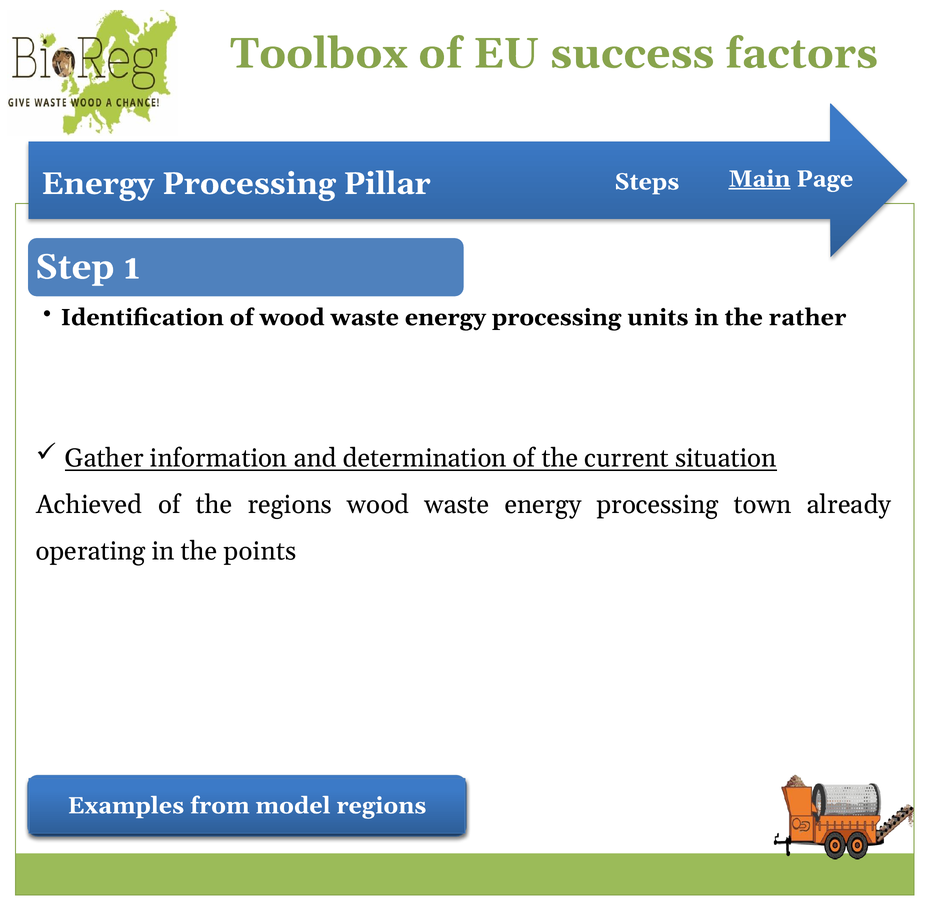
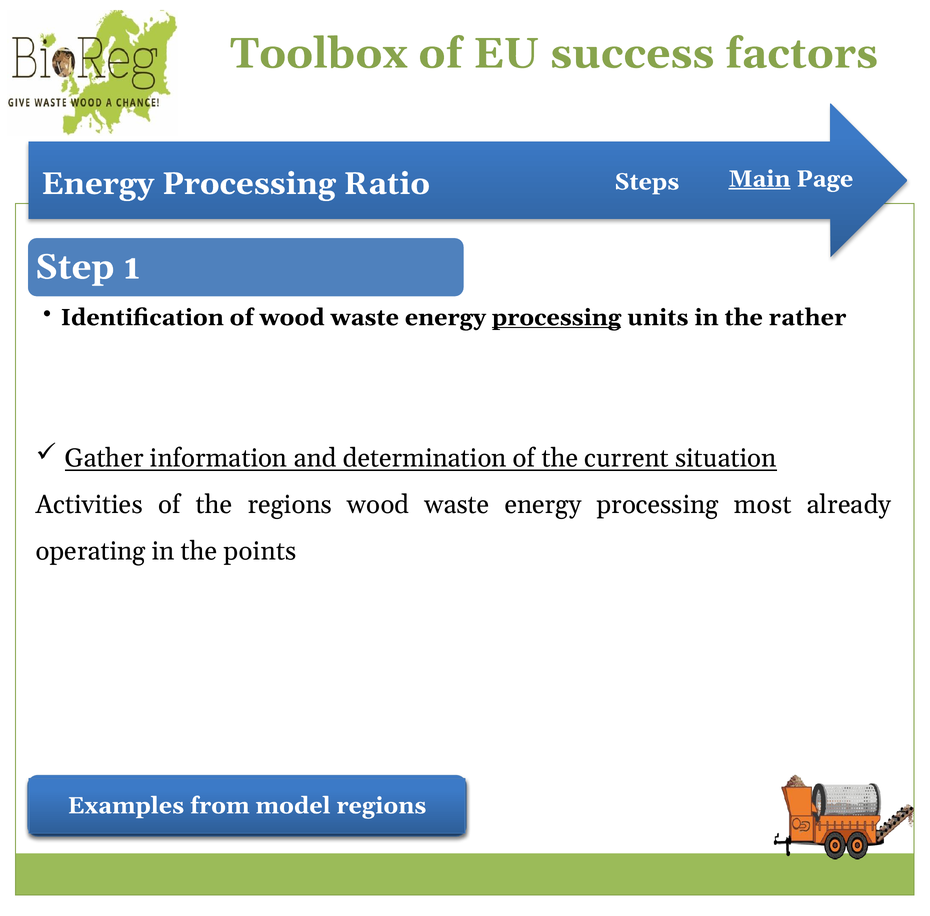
Pillar: Pillar -> Ratio (387, 184)
processing underline: none -> present (557, 317)
Achieved: Achieved -> Activities (89, 505)
town: town -> most (763, 505)
